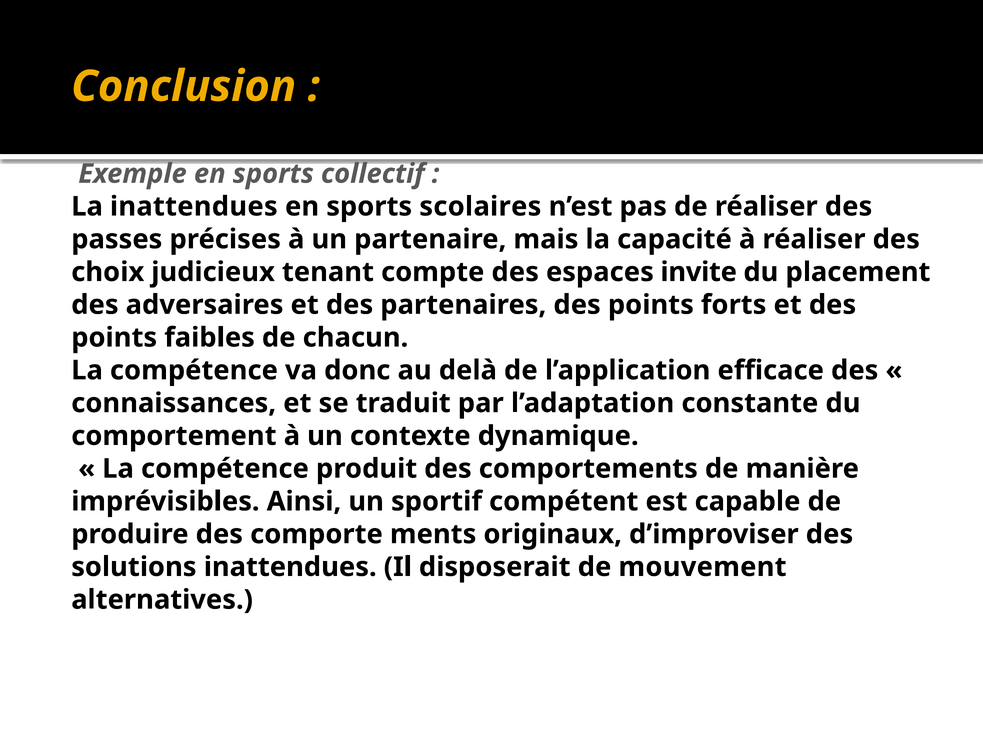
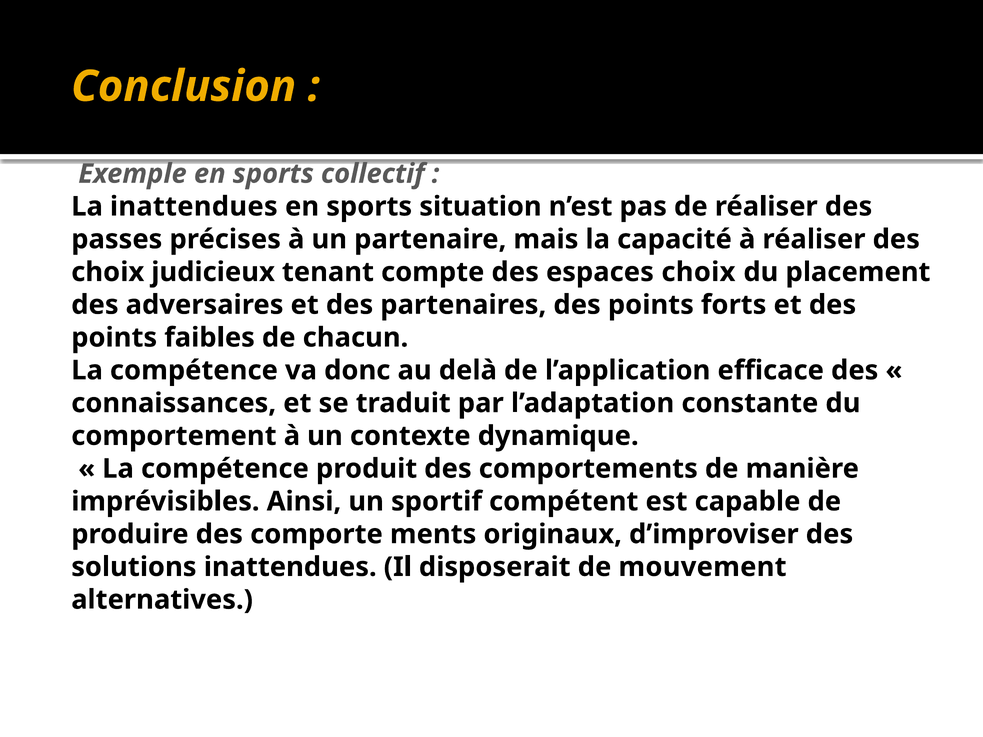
scolaires: scolaires -> situation (480, 207)
espaces invite: invite -> choix (698, 272)
